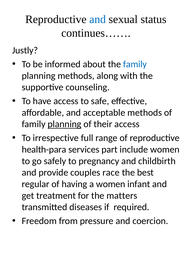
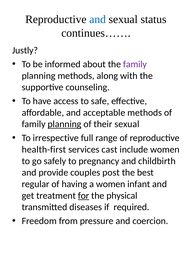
family colour: blue -> purple (135, 64)
their access: access -> sexual (127, 124)
health-para: health-para -> health-first (44, 149)
part: part -> cast (109, 149)
race: race -> post (111, 173)
for underline: none -> present (84, 196)
matters: matters -> physical (122, 196)
